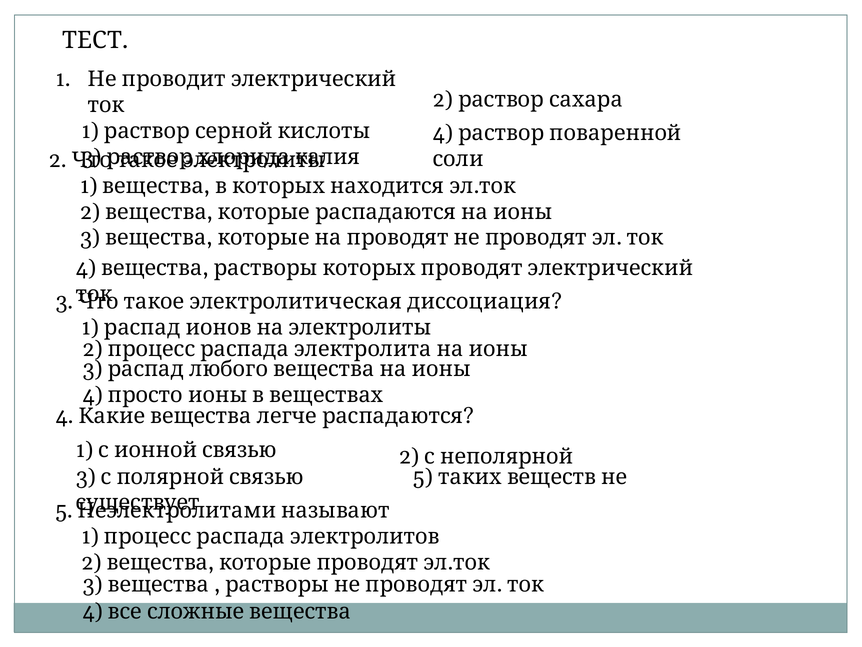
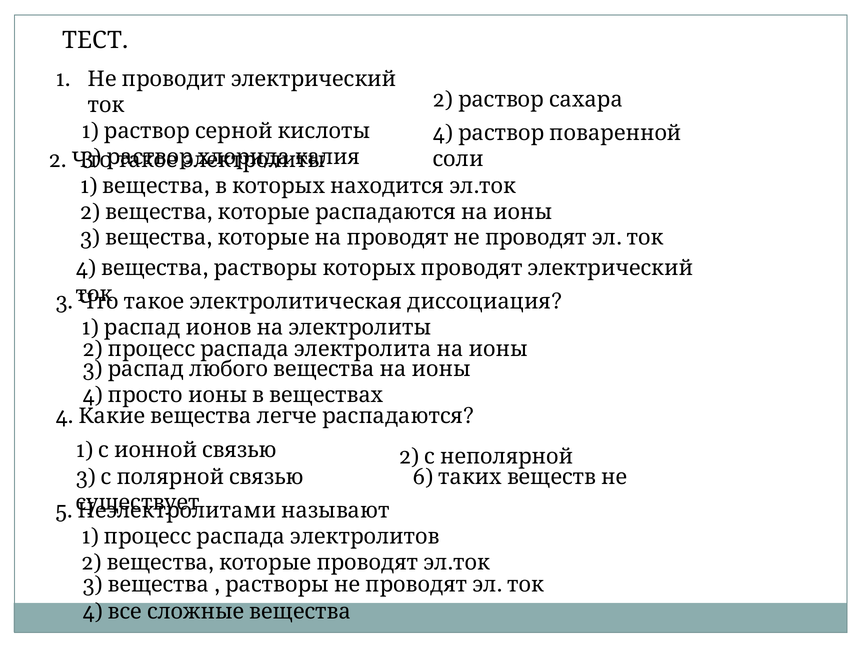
3 5: 5 -> 6 (423, 477)
